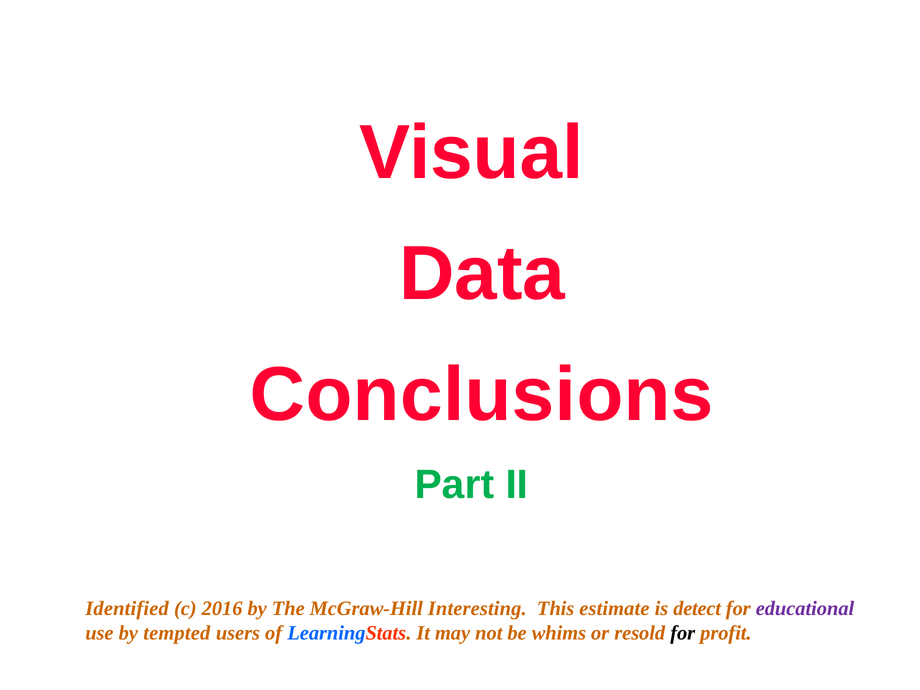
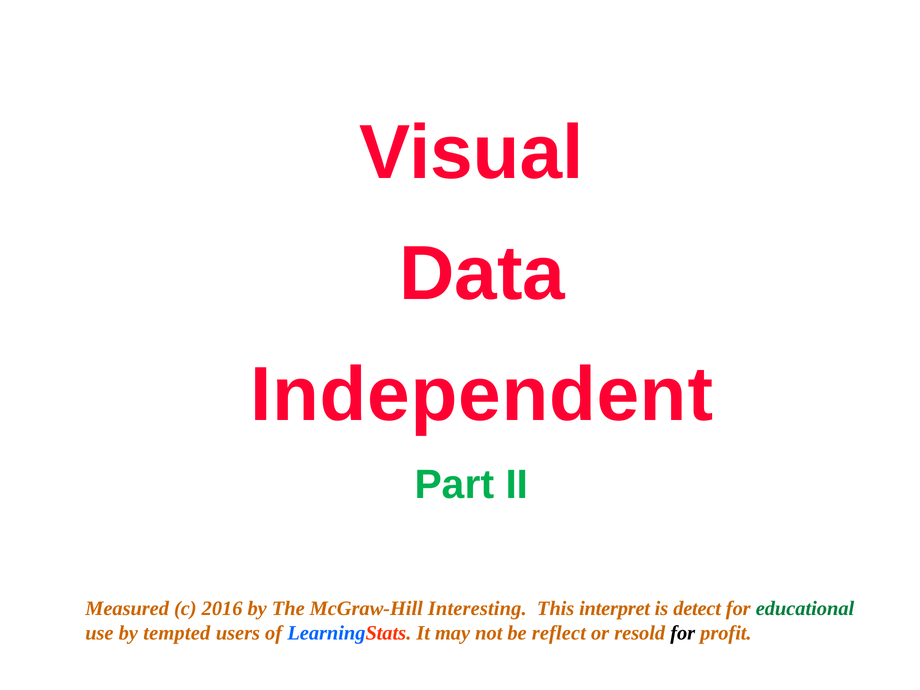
Conclusions: Conclusions -> Independent (482, 395)
Identified: Identified -> Measured (127, 608)
estimate: estimate -> interpret (615, 608)
educational colour: purple -> green (805, 608)
whims: whims -> reflect (559, 633)
